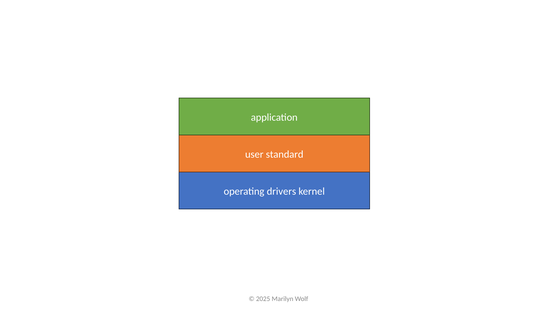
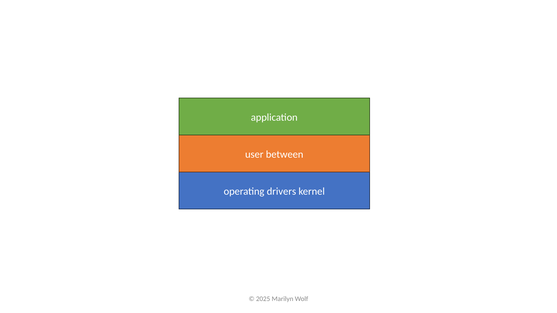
standard: standard -> between (285, 154)
